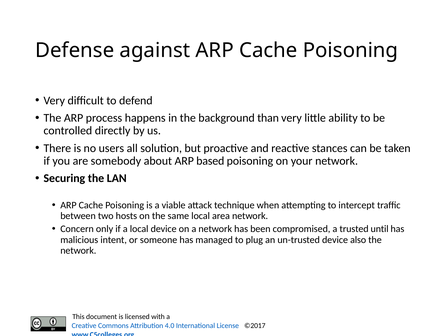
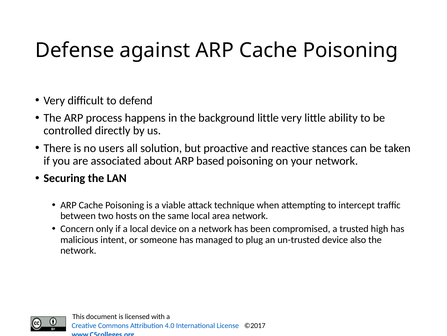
background than: than -> little (268, 118)
somebody: somebody -> associated (116, 161)
until: until -> high (380, 229)
